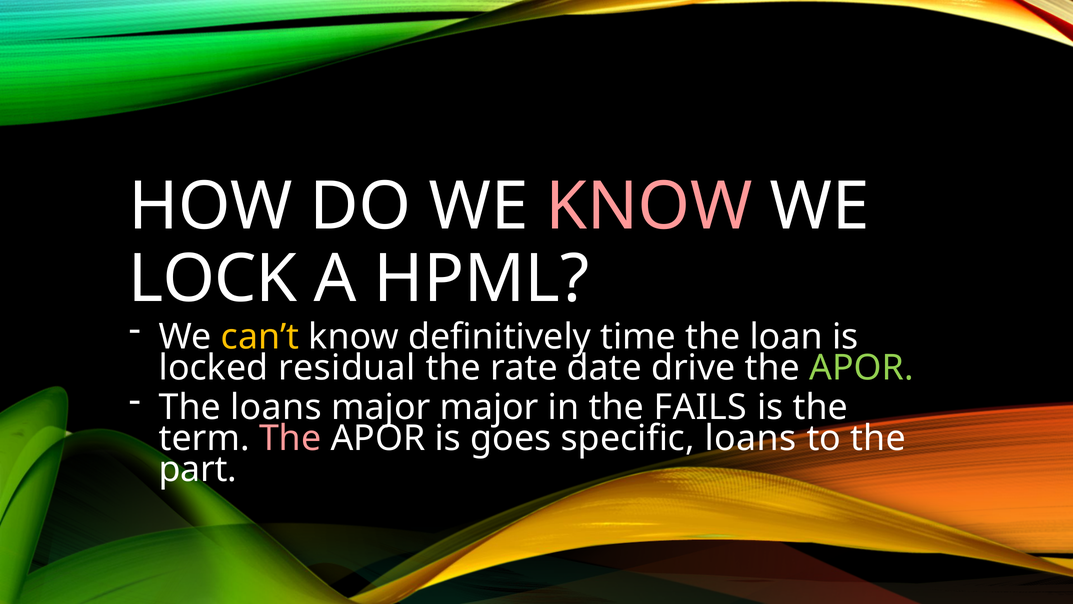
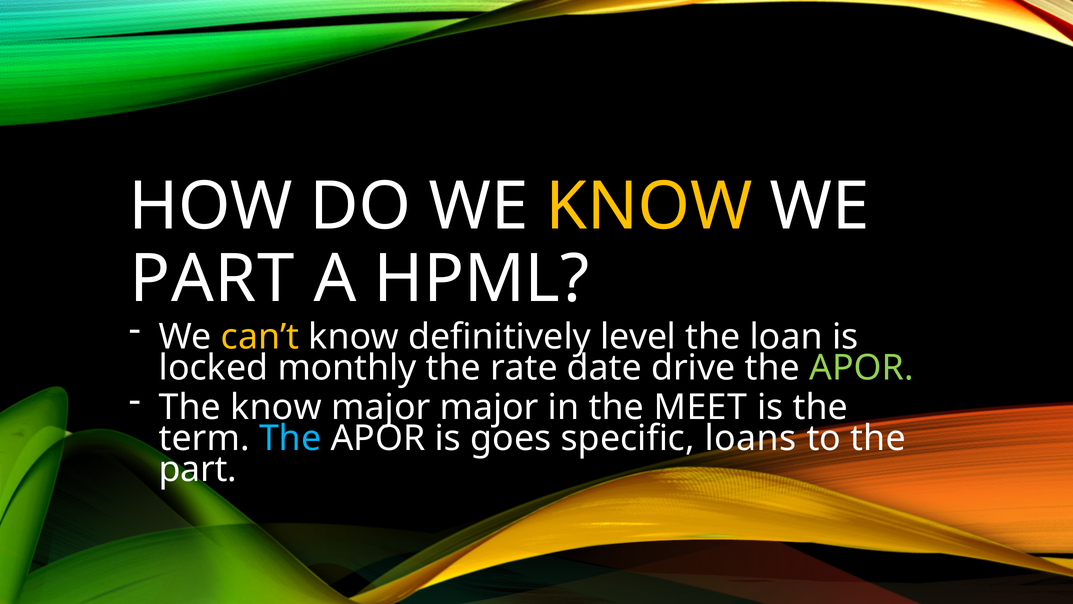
KNOW colour: pink -> yellow (649, 206)
LOCK: LOCK -> PART (212, 279)
time: time -> level (638, 337)
residual: residual -> monthly (347, 368)
The loans: loans -> know (276, 407)
FAILS: FAILS -> MEET (700, 407)
The colour: pink -> light blue (290, 438)
